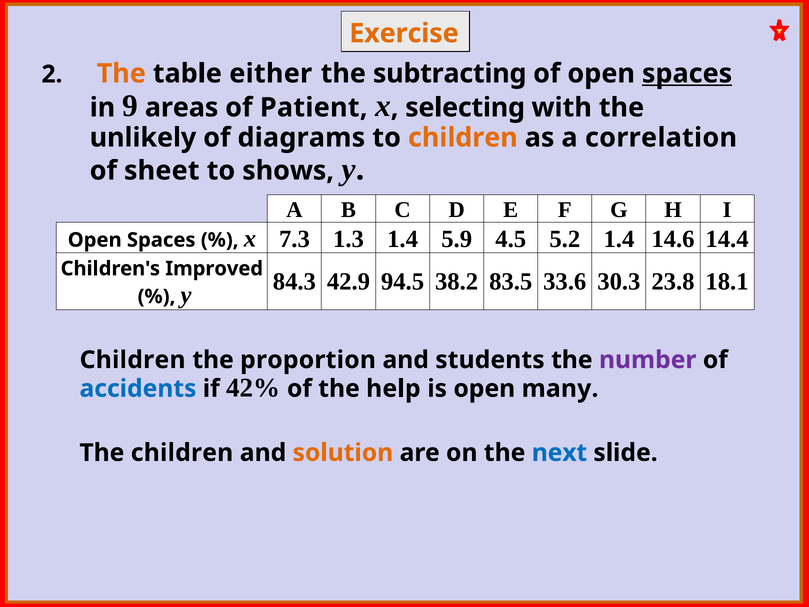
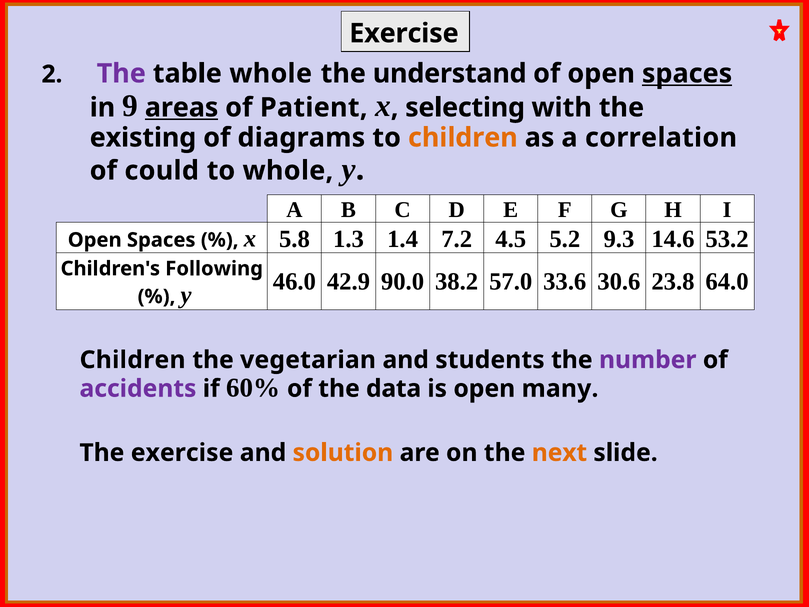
Exercise colour: orange -> black (404, 33)
The colour: orange -> purple (121, 73)
table either: either -> whole (271, 73)
subtracting: subtracting -> understand (450, 73)
areas underline: none -> present (182, 107)
unlikely: unlikely -> existing (143, 138)
sheet: sheet -> could (162, 171)
to shows: shows -> whole (288, 171)
7.3: 7.3 -> 5.8 (294, 239)
5.9: 5.9 -> 7.2 (457, 239)
5.2 1.4: 1.4 -> 9.3 (619, 239)
14.4: 14.4 -> 53.2 (727, 239)
Improved: Improved -> Following (214, 269)
84.3: 84.3 -> 46.0 (294, 281)
94.5: 94.5 -> 90.0 (403, 281)
83.5: 83.5 -> 57.0 (511, 281)
30.3: 30.3 -> 30.6 (619, 281)
18.1: 18.1 -> 64.0 (727, 281)
proportion: proportion -> vegetarian (308, 360)
accidents colour: blue -> purple (138, 388)
42%: 42% -> 60% (253, 388)
help: help -> data (394, 388)
The children: children -> exercise (182, 453)
next colour: blue -> orange (559, 453)
